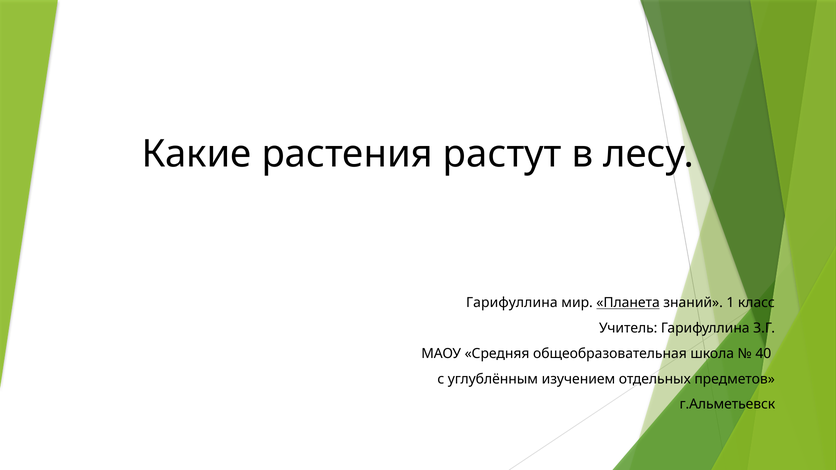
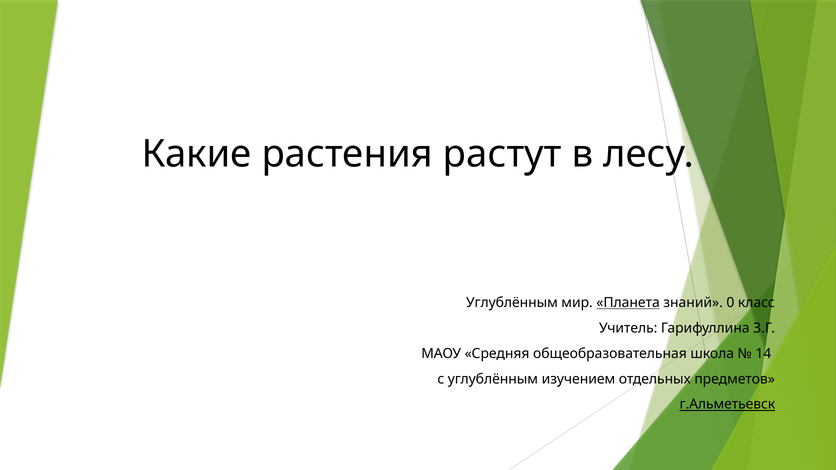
Гарифуллина: Гарифуллина -> Углублённым (512, 303)
1: 1 -> 0 (730, 303)
40: 40 -> 14 (763, 354)
г.Альметьевск underline: none -> present (727, 405)
